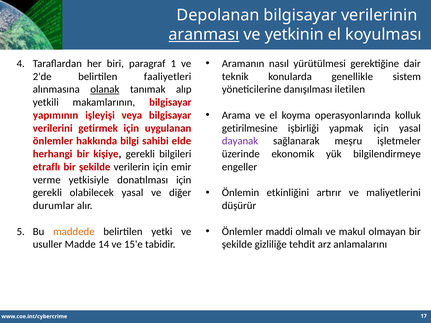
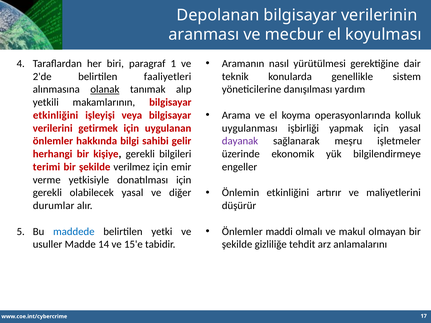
aranması underline: present -> none (204, 34)
yetkinin: yetkinin -> mecbur (294, 34)
iletilen: iletilen -> yardım (350, 89)
yapımının: yapımının -> etkinliğini (56, 115)
getirilmesine: getirilmesine -> uygulanması (250, 128)
elde: elde -> gelir (182, 141)
etraflı: etraflı -> terimi (47, 167)
verilerin: verilerin -> verilmez (132, 167)
maddede colour: orange -> blue (74, 232)
